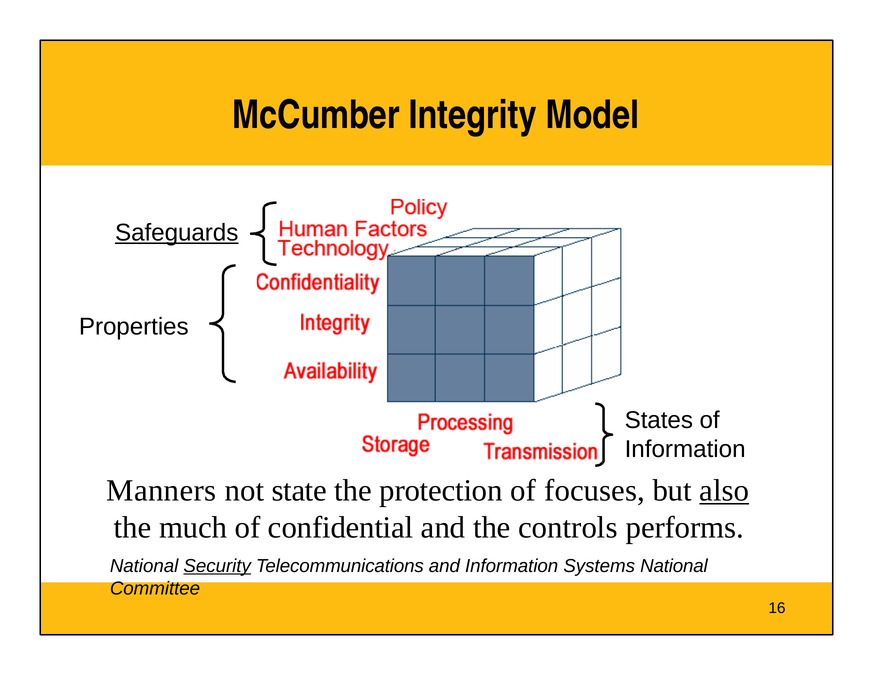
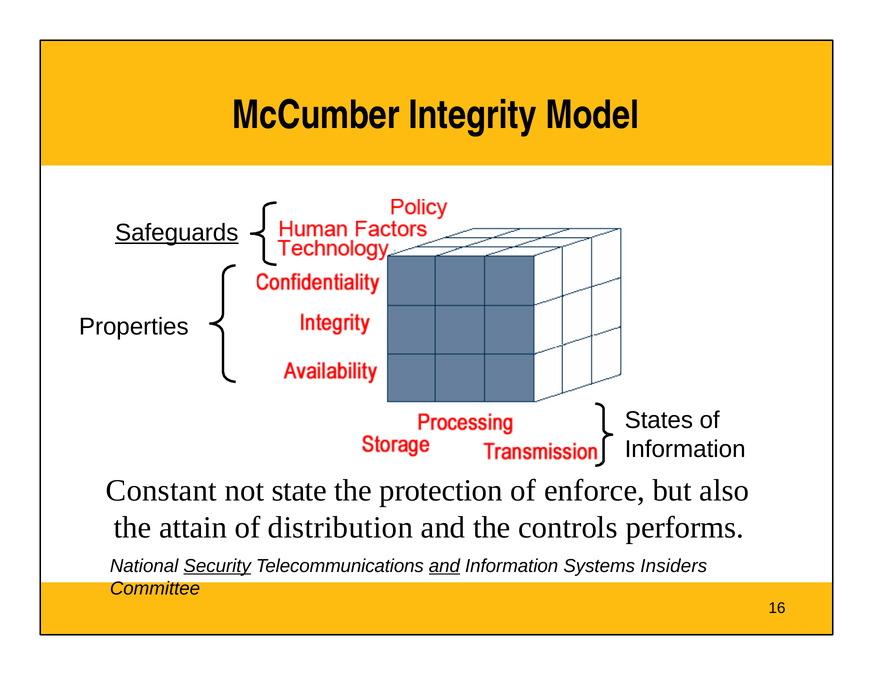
Manners: Manners -> Constant (161, 490)
focuses: focuses -> enforce (595, 490)
also underline: present -> none (724, 490)
much: much -> attain (193, 527)
confidential: confidential -> distribution (340, 527)
and underline: none -> present (444, 566)
Systems National: National -> Insiders (674, 566)
